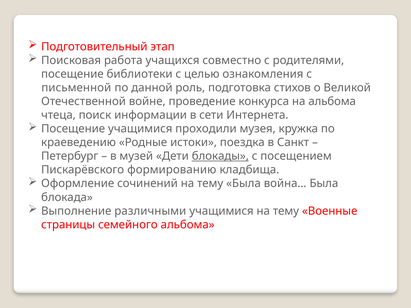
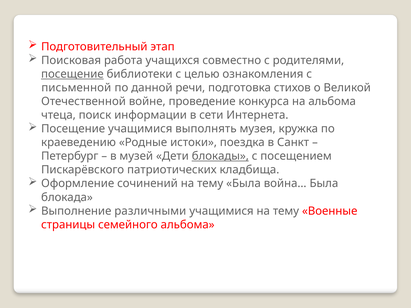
посещение underline: none -> present (72, 74)
роль: роль -> речи (190, 88)
проходили: проходили -> выполнять (206, 129)
формированию: формированию -> патриотических (172, 170)
